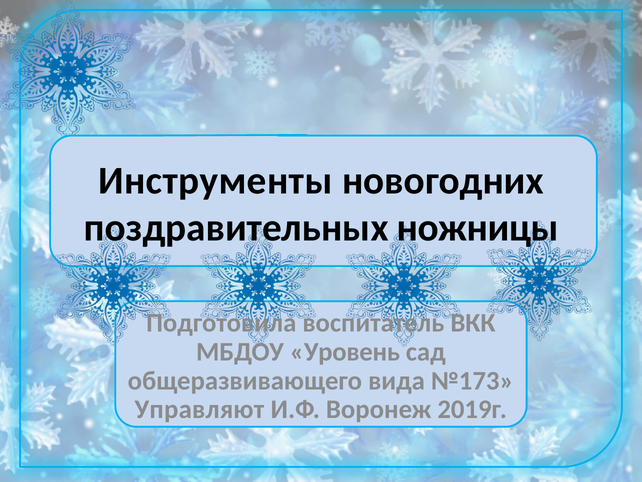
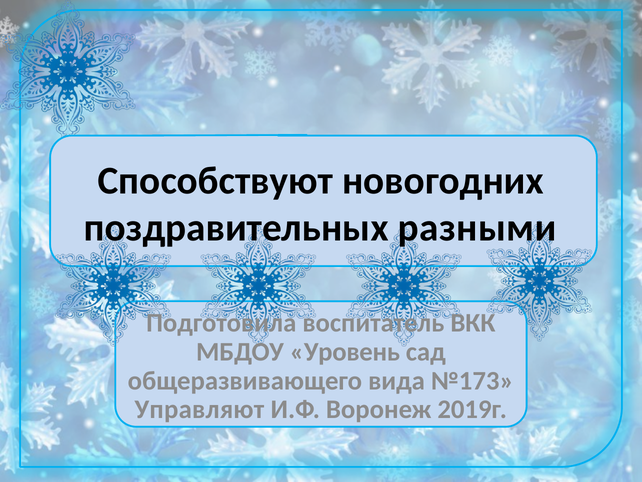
Инструменты: Инструменты -> Способствуют (215, 180)
ножницы: ножницы -> разными (477, 227)
